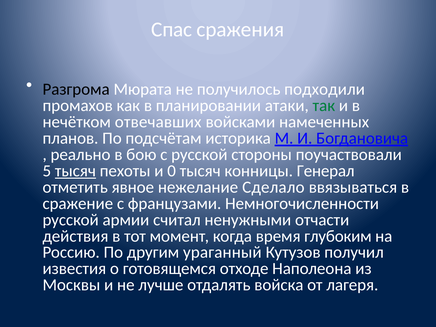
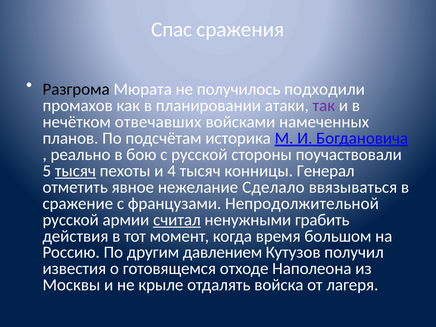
так colour: green -> purple (324, 105)
0: 0 -> 4 (172, 171)
Немногочисленности: Немногочисленности -> Непродолжительной (302, 203)
считал underline: none -> present (177, 220)
отчасти: отчасти -> грабить (322, 220)
глубоким: глубоким -> большом (338, 236)
ураганный: ураганный -> давлением (223, 252)
лучше: лучше -> крыле (161, 285)
